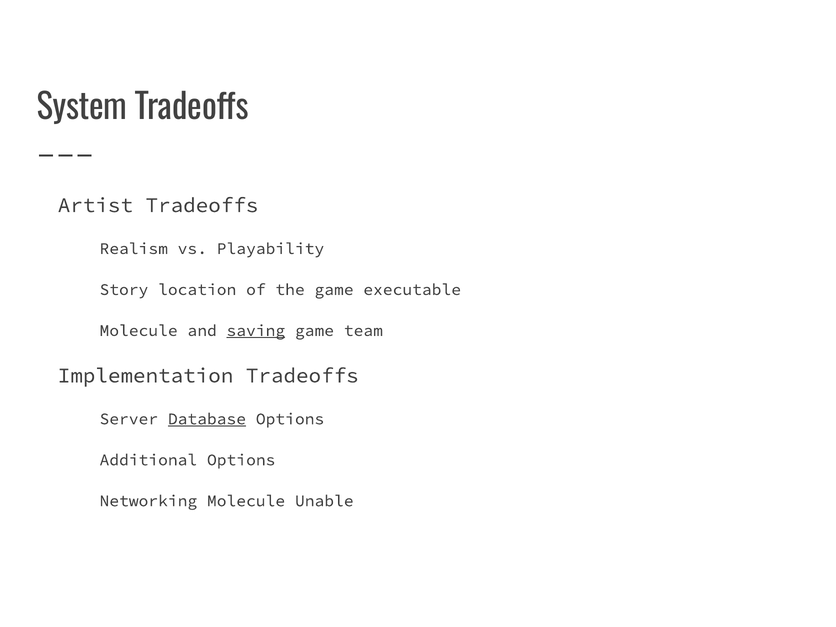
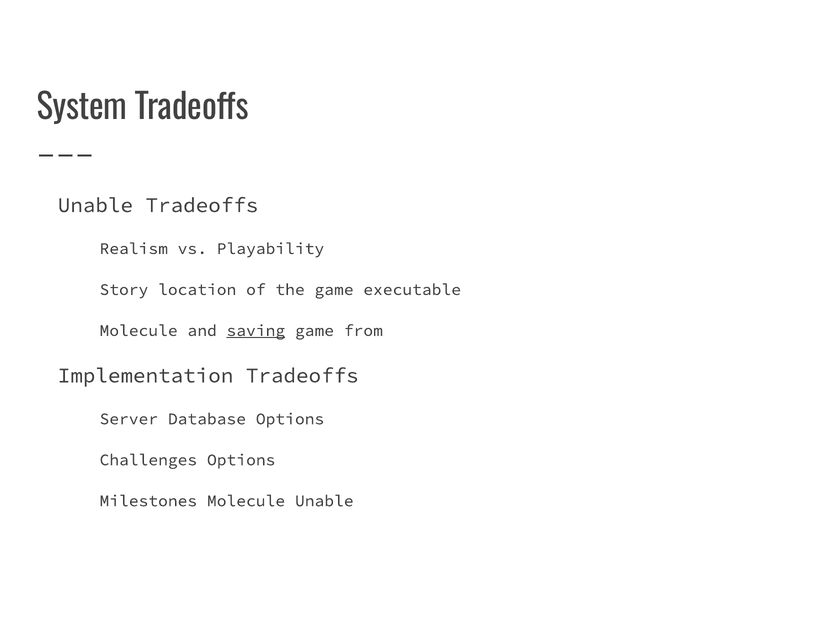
Artist: Artist -> Unable (95, 205)
team: team -> from (363, 331)
Database underline: present -> none (207, 419)
Additional: Additional -> Challenges (148, 460)
Networking: Networking -> Milestones (148, 501)
